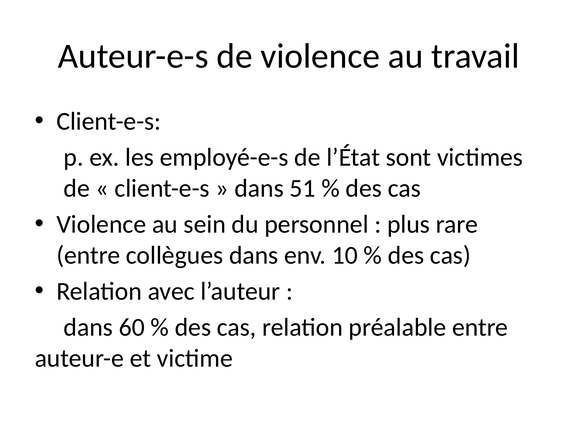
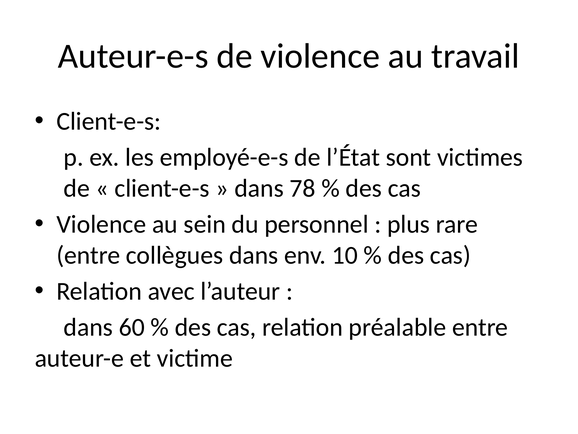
51: 51 -> 78 (303, 188)
